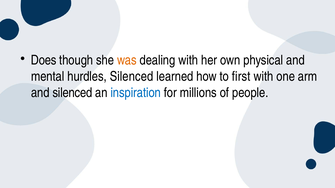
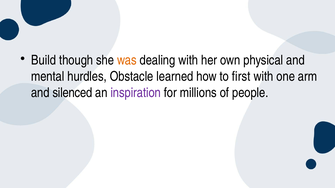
Does: Does -> Build (44, 60)
hurdles Silenced: Silenced -> Obstacle (132, 77)
inspiration colour: blue -> purple (136, 93)
